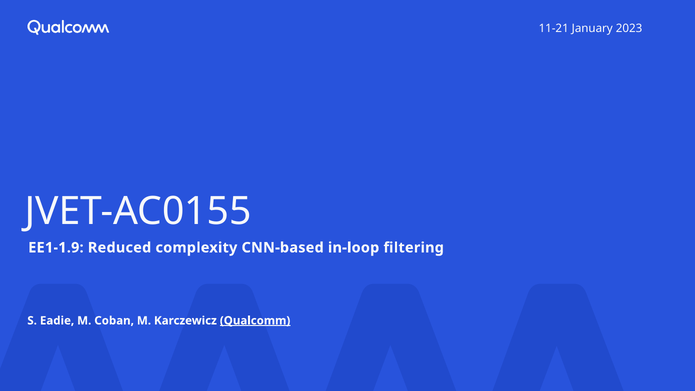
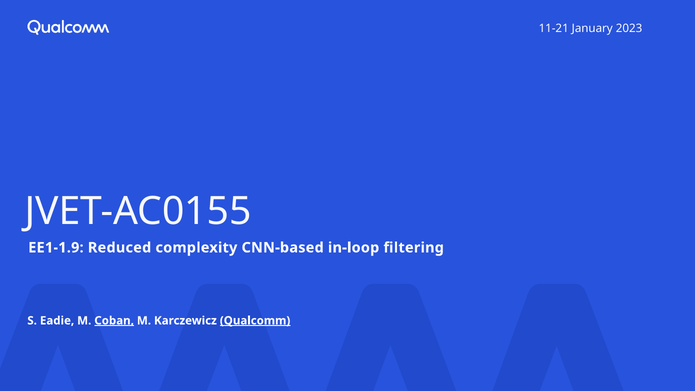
Coban underline: none -> present (114, 321)
